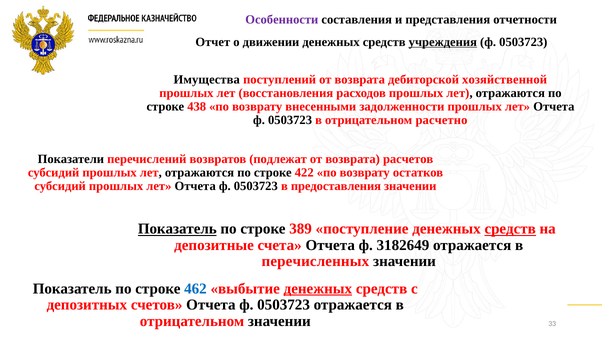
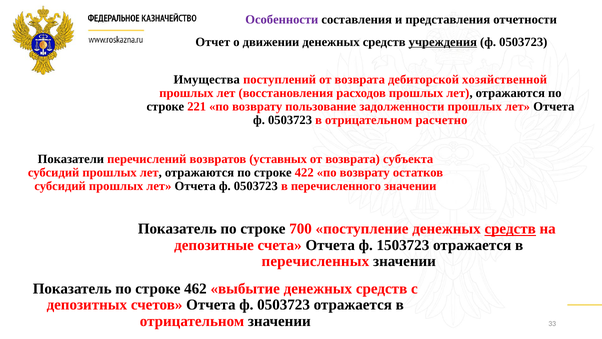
438: 438 -> 221 (197, 106)
внесенными: внесенными -> пользование (321, 106)
подлежат: подлежат -> уставных (278, 159)
расчетов: расчетов -> субъекта (408, 159)
предоставления: предоставления -> перечисленного (336, 186)
Показатель underline: present -> none (177, 229)
389: 389 -> 700 (301, 229)
3182649: 3182649 -> 1503723 (403, 245)
462 colour: blue -> black (195, 288)
денежных underline: present -> none (318, 288)
